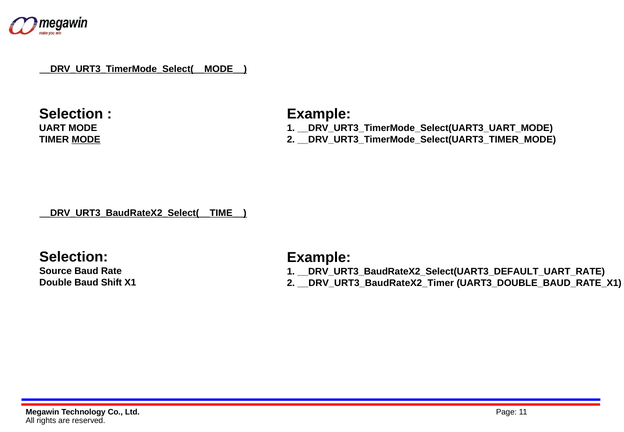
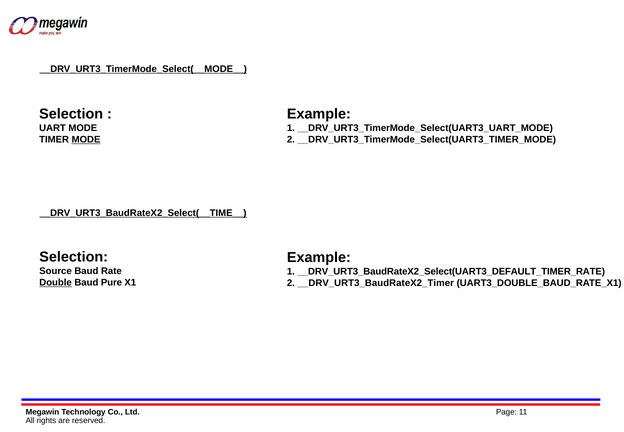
__DRV_URT3_BaudRateX2_Select(UART3_DEFAULT_UART_RATE: __DRV_URT3_BaudRateX2_Select(UART3_DEFAULT_UART_RATE -> __DRV_URT3_BaudRateX2_Select(UART3_DEFAULT_TIMER_RATE (451, 272)
Double underline: none -> present (56, 282)
Shift: Shift -> Pure (111, 282)
